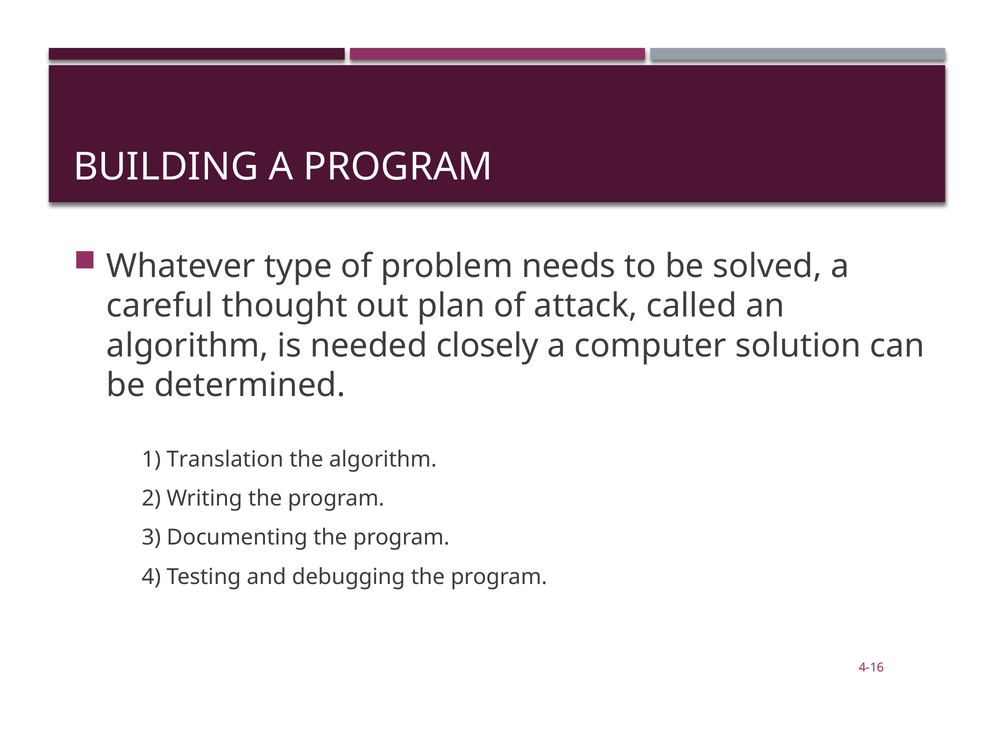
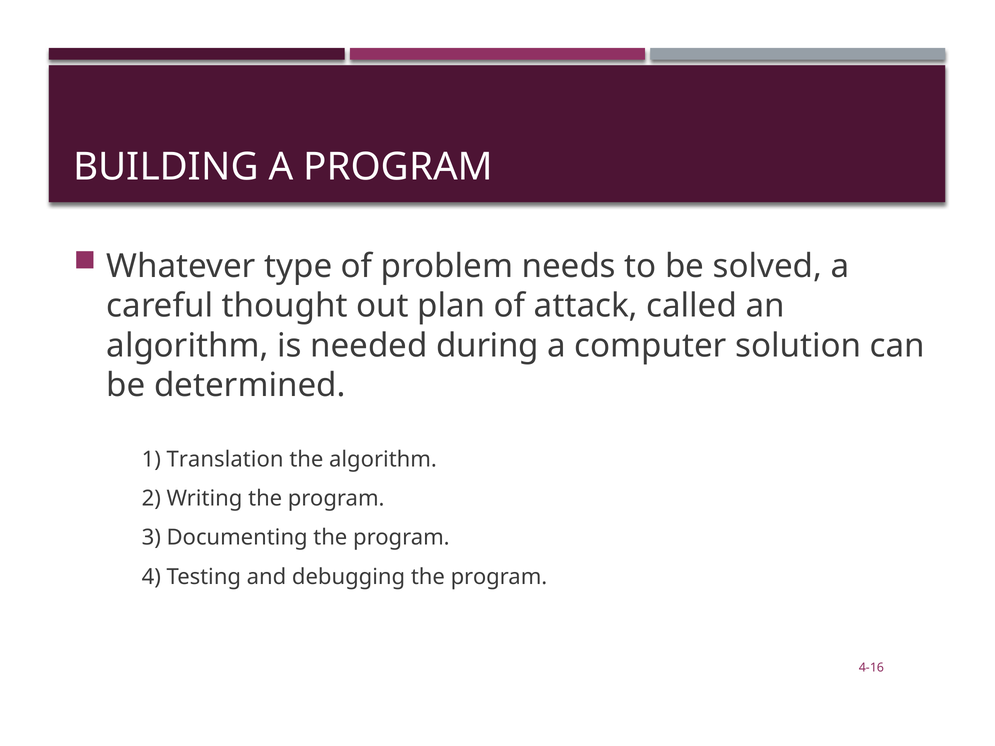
closely: closely -> during (488, 346)
